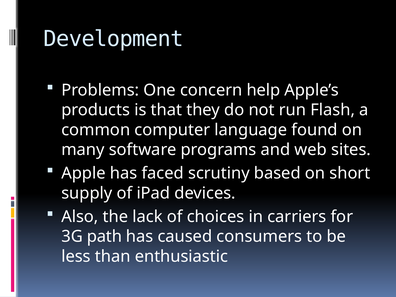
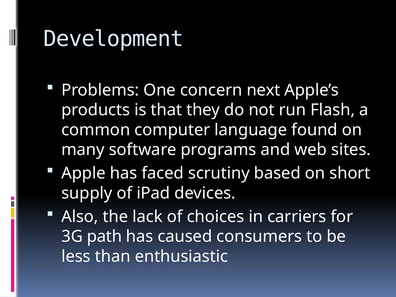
help: help -> next (263, 90)
